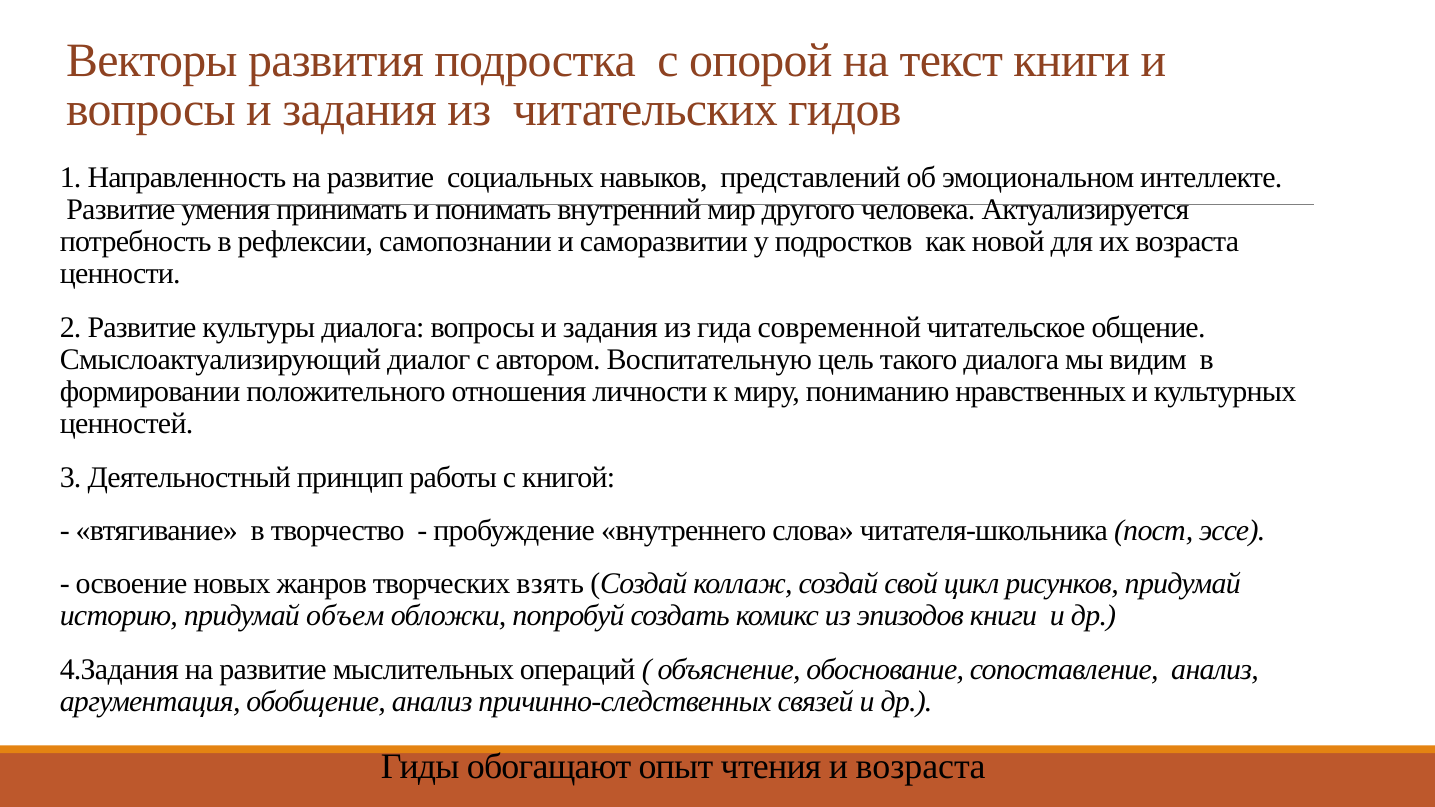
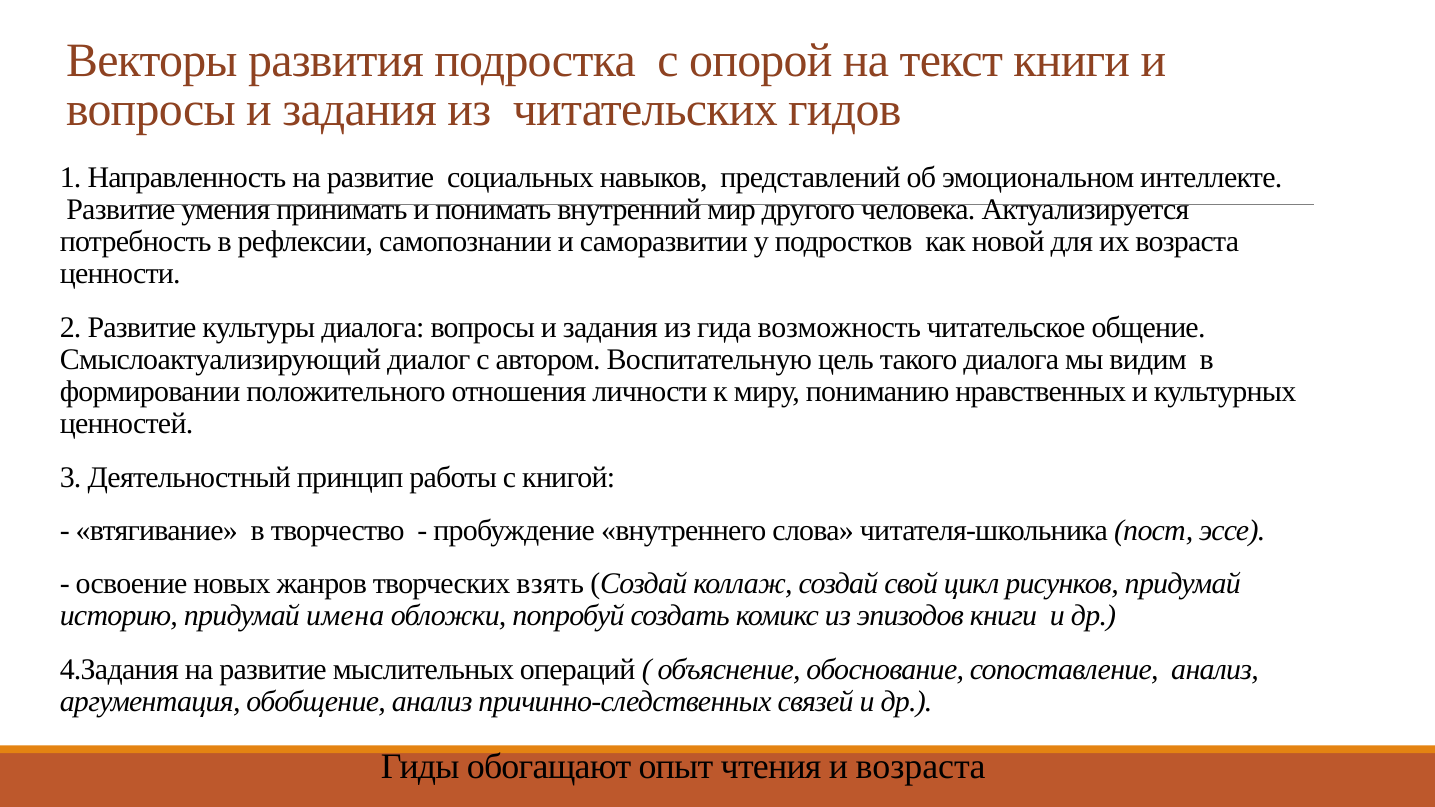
современной: современной -> возможность (839, 327)
объем: объем -> имена (345, 616)
